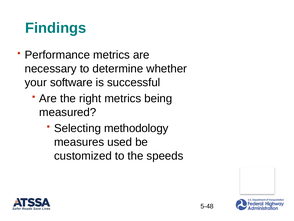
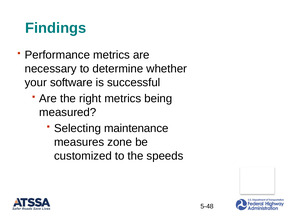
methodology: methodology -> maintenance (136, 128)
used: used -> zone (120, 142)
